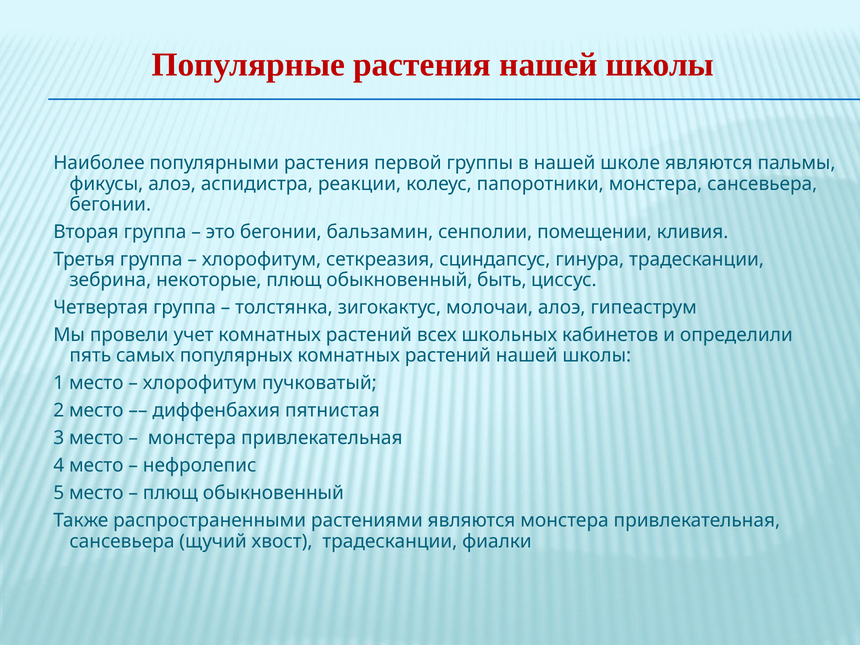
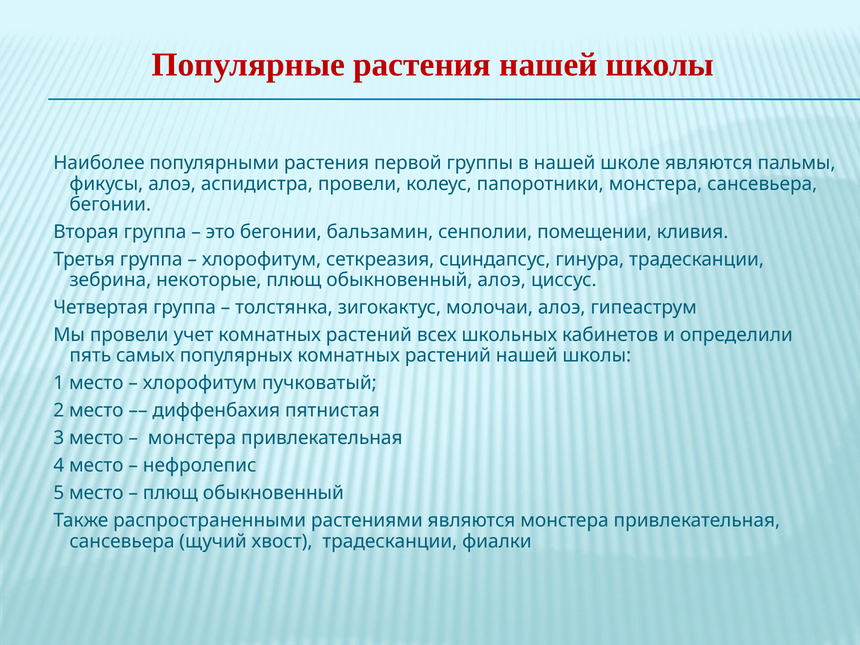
аспидистра реакции: реакции -> провели (360, 184)
обыкновенный быть: быть -> алоэ (502, 280)
